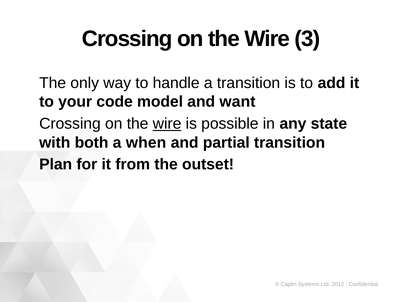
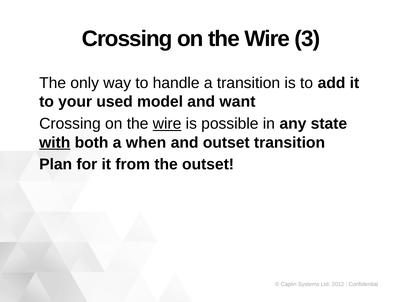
code: code -> used (115, 102)
with underline: none -> present (55, 142)
and partial: partial -> outset (226, 142)
